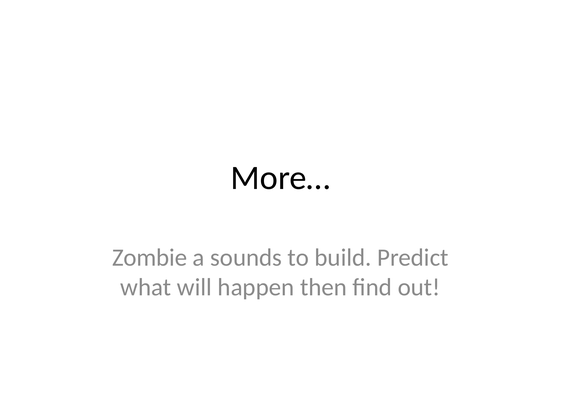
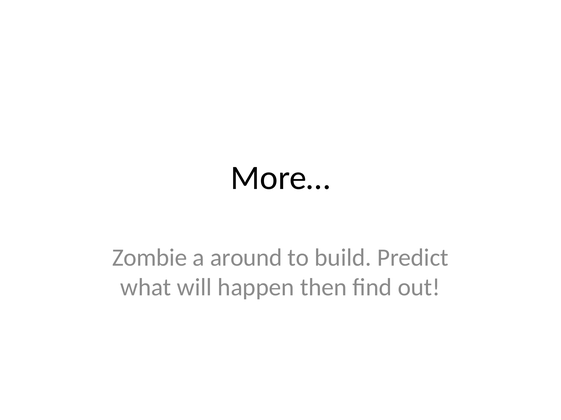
sounds: sounds -> around (246, 258)
